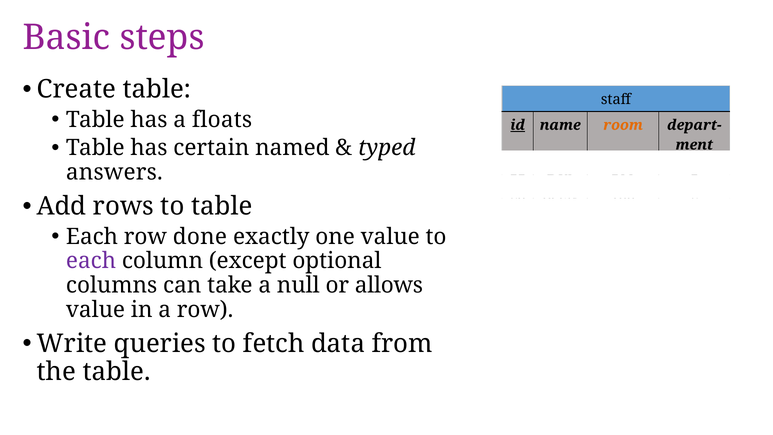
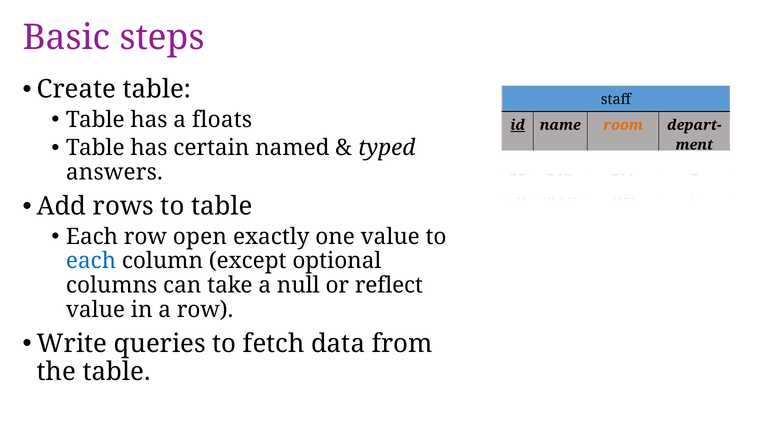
done: done -> open (200, 237)
each colour: purple -> blue (91, 261)
allows: allows -> reflect (389, 285)
